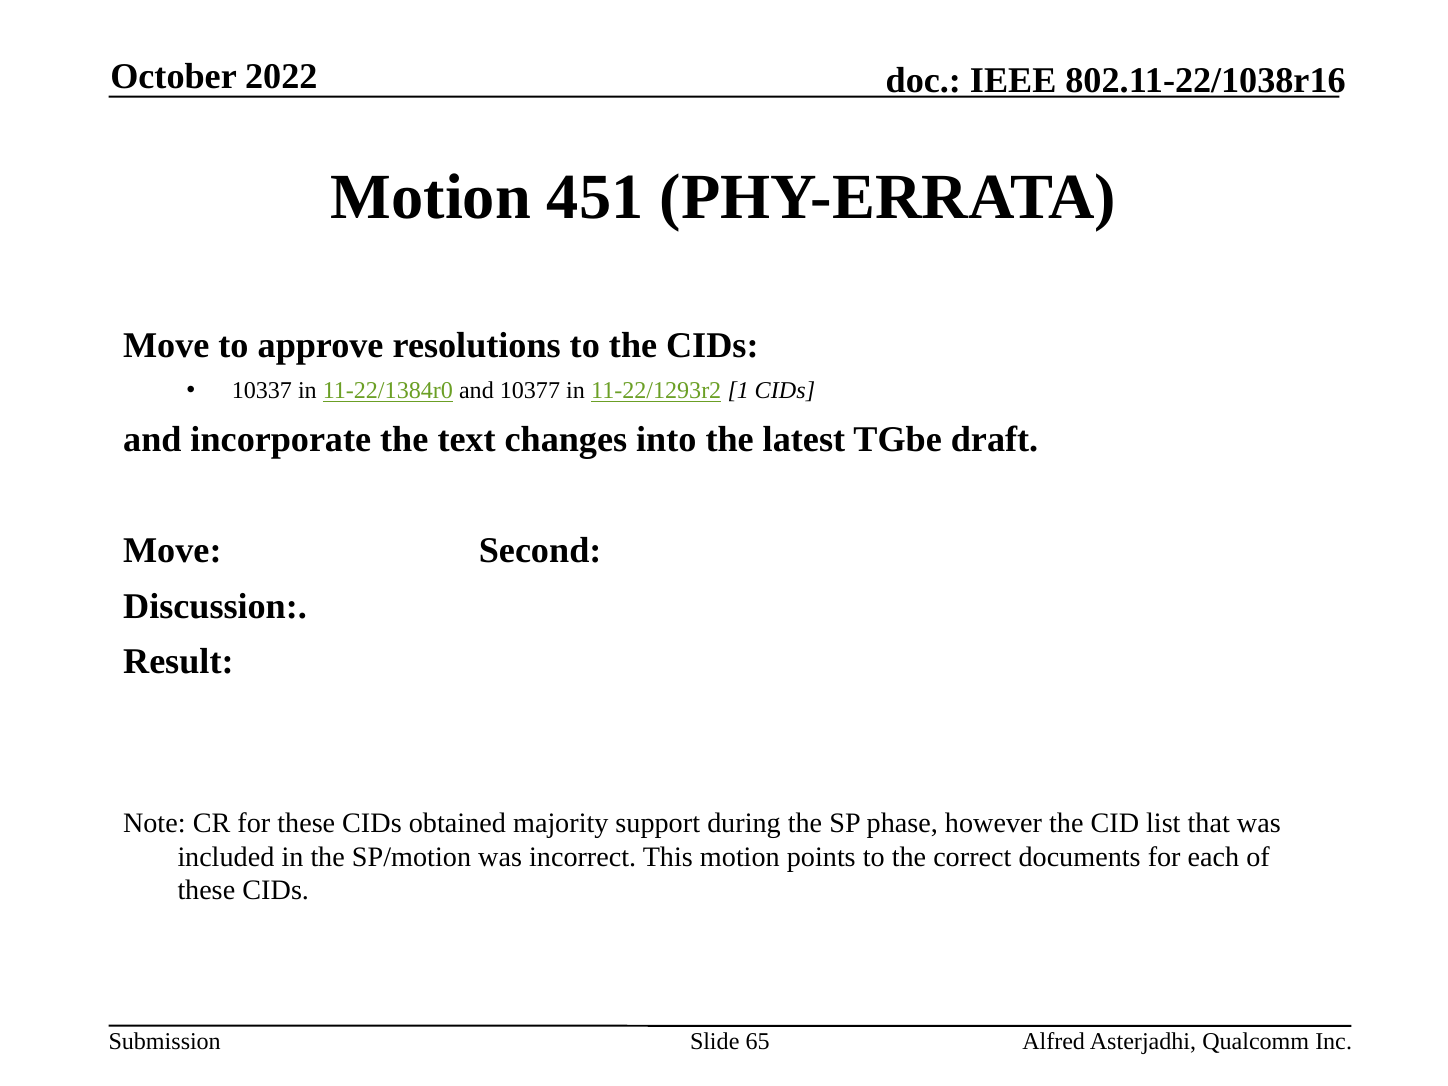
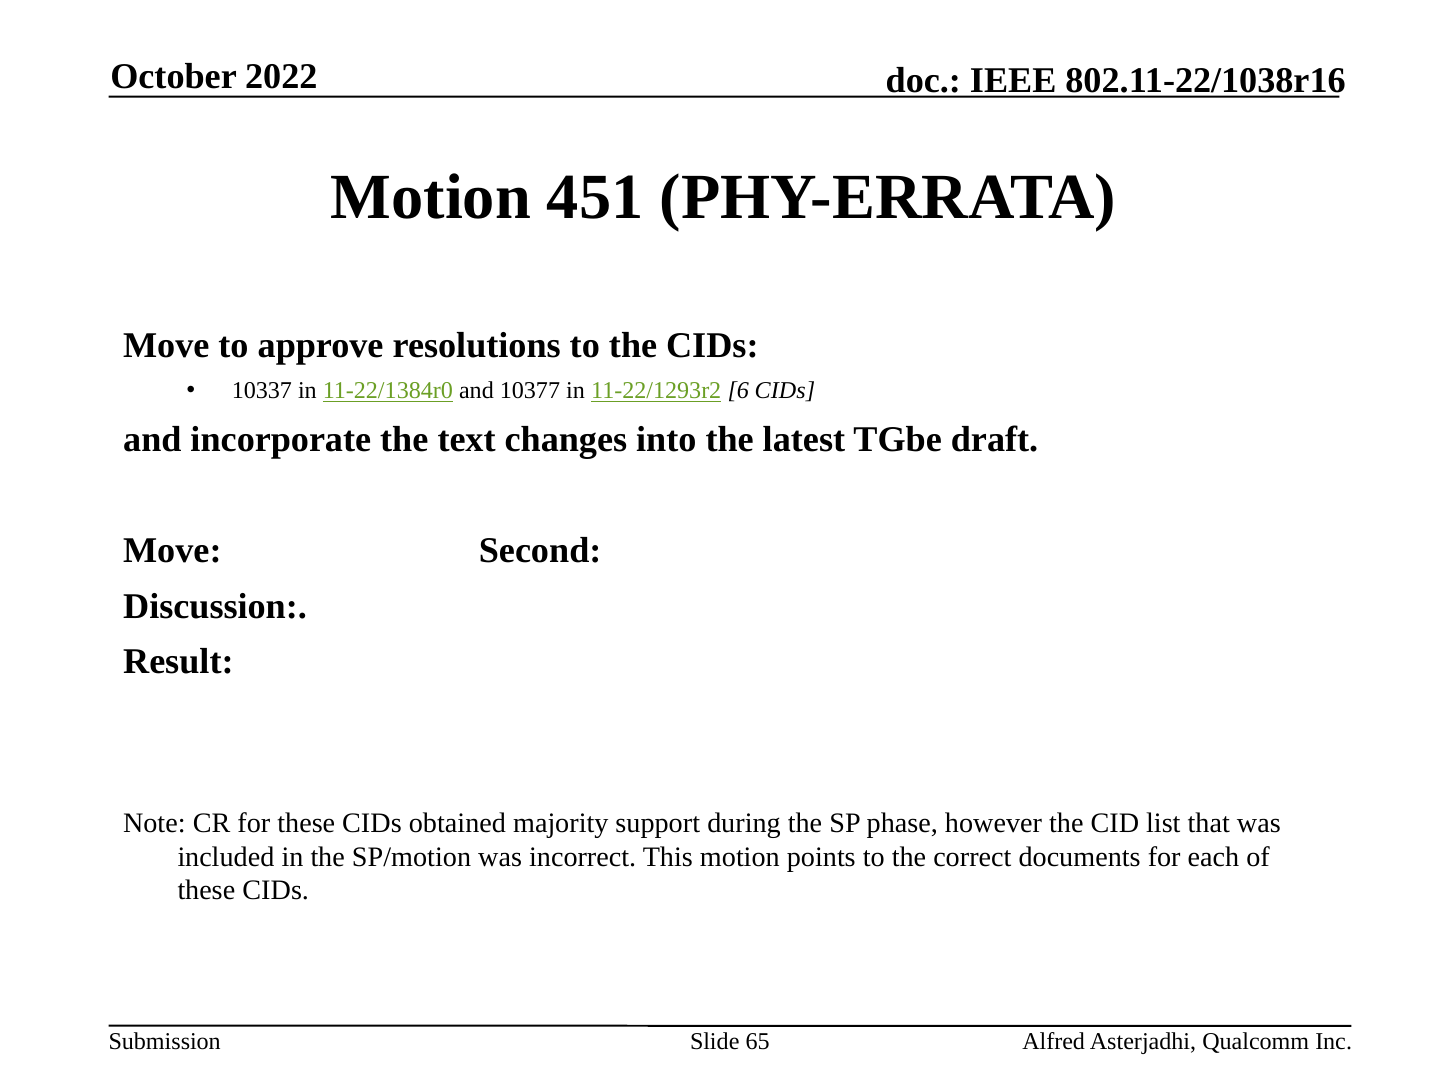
1: 1 -> 6 (738, 391)
